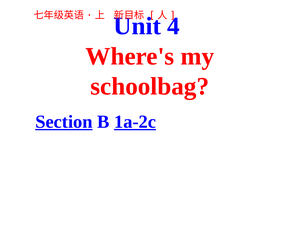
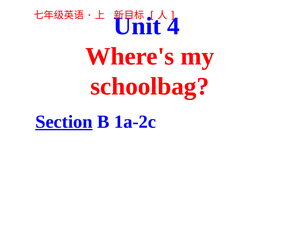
1a-2c underline: present -> none (135, 122)
